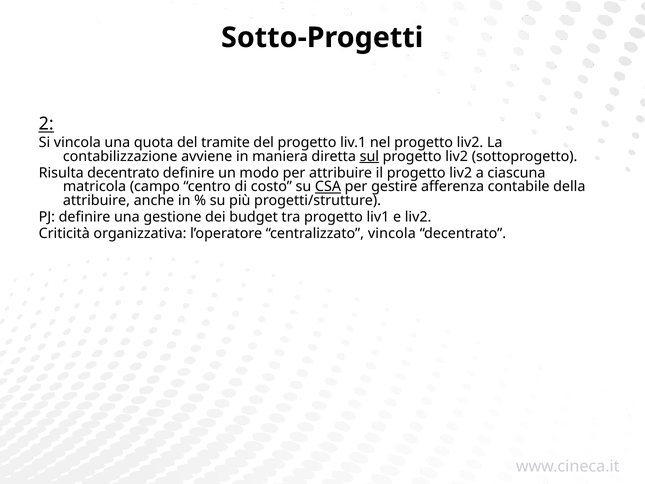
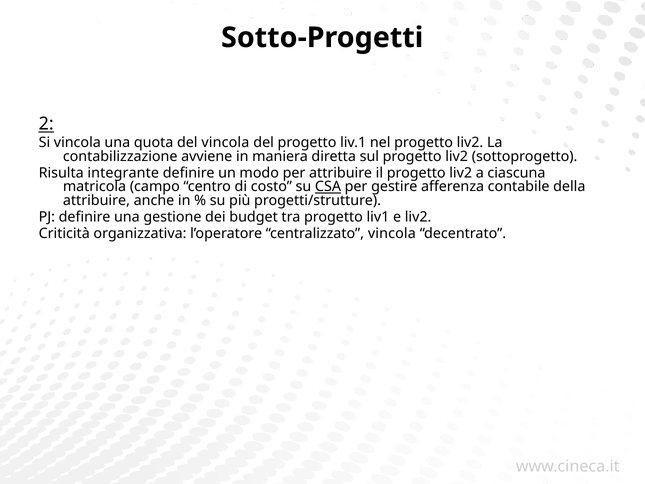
del tramite: tramite -> vincola (225, 142)
sul underline: present -> none (369, 156)
Risulta decentrato: decentrato -> integrante (123, 173)
